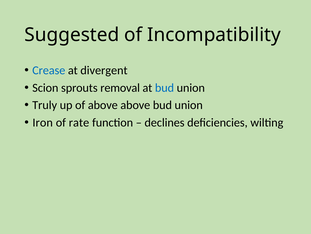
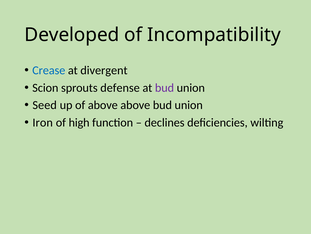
Suggested: Suggested -> Developed (72, 35)
removal: removal -> defense (120, 87)
bud colour: blue -> purple (164, 87)
Truly: Truly -> Seed (45, 105)
rate: rate -> high (79, 122)
